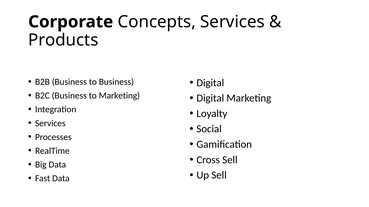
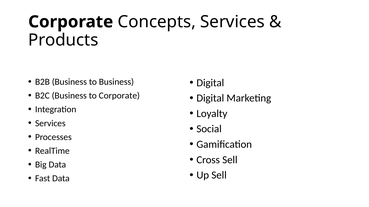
to Marketing: Marketing -> Corporate (119, 96)
